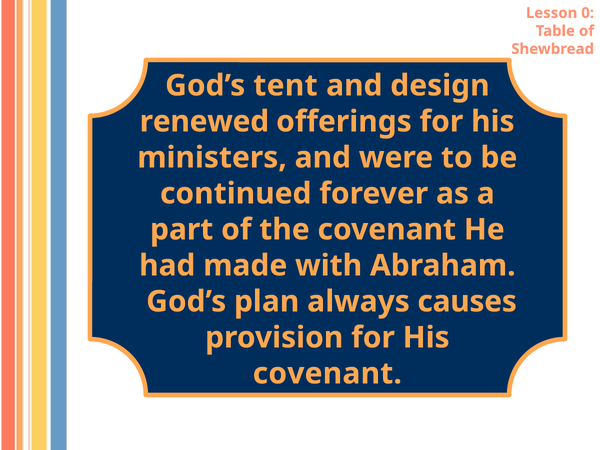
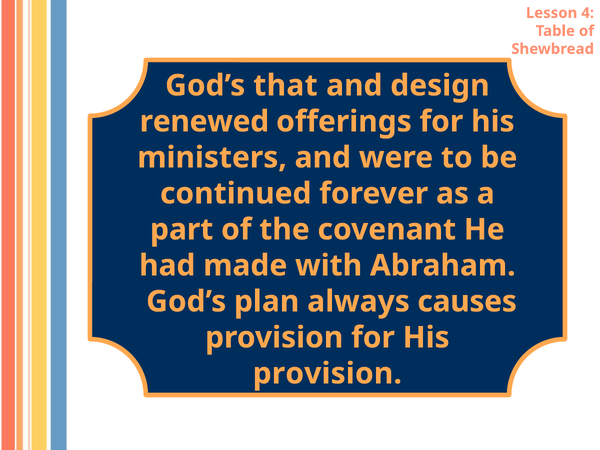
0: 0 -> 4 (588, 13)
tent: tent -> that (285, 86)
covenant: covenant -> provision (327, 374)
